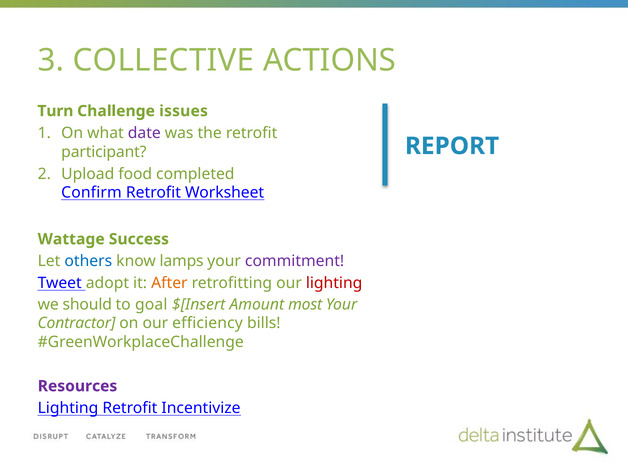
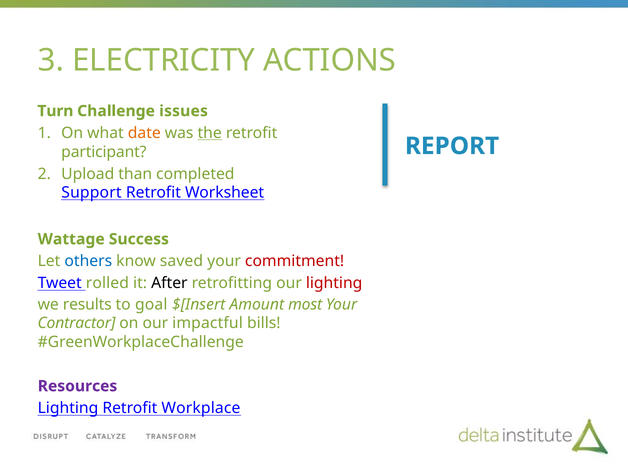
COLLECTIVE: COLLECTIVE -> ELECTRICITY (164, 60)
date colour: purple -> orange (144, 133)
the underline: none -> present (210, 133)
food: food -> than (135, 174)
Confirm: Confirm -> Support (91, 193)
lamps: lamps -> saved (181, 261)
commitment colour: purple -> red (295, 261)
adopt: adopt -> rolled (107, 283)
After colour: orange -> black (169, 283)
should: should -> results (87, 304)
efficiency: efficiency -> impactful (208, 323)
Incentivize: Incentivize -> Workplace (201, 408)
